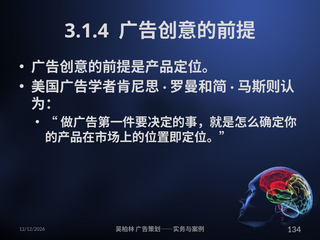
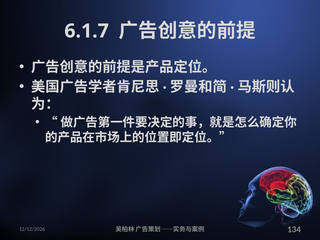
3.1.4: 3.1.4 -> 6.1.7 (87, 31)
